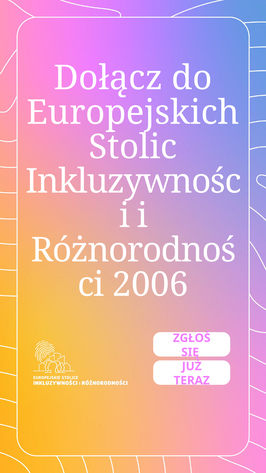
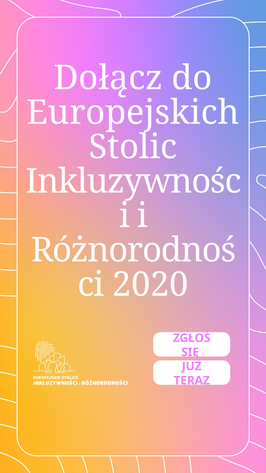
2006: 2006 -> 2020 (150, 285)
